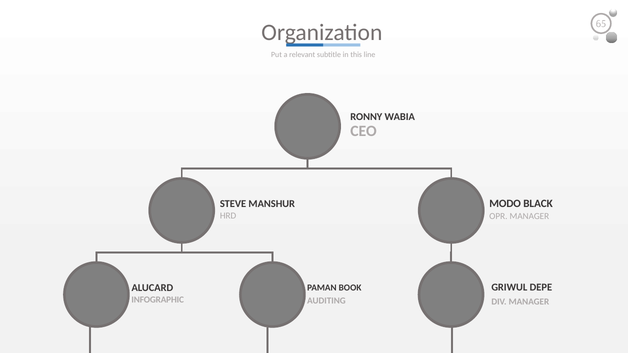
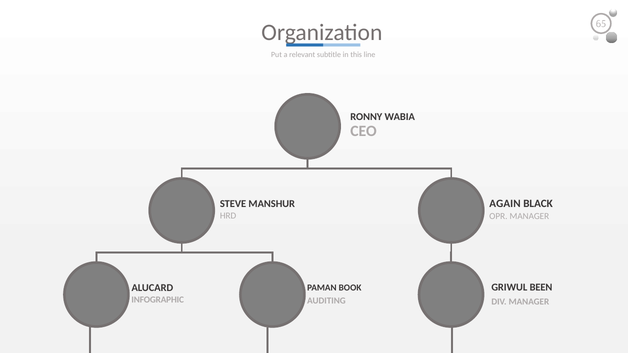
MODO: MODO -> AGAIN (505, 204)
DEPE: DEPE -> BEEN (541, 288)
